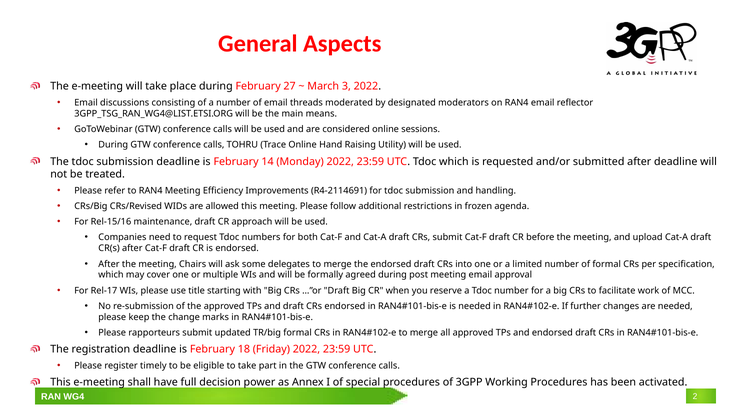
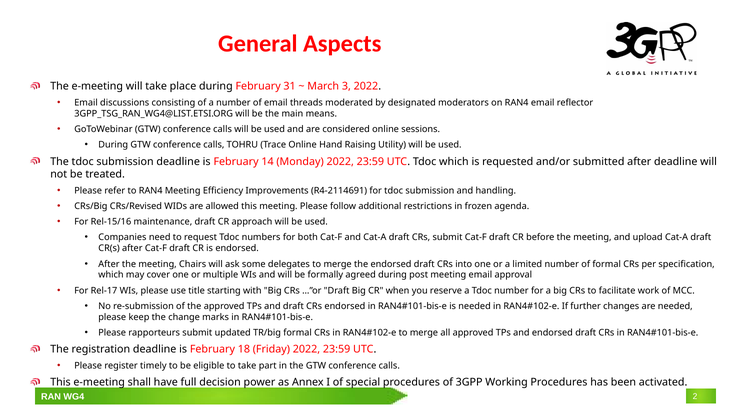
27: 27 -> 31 (290, 86)
